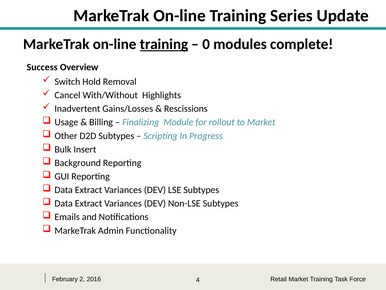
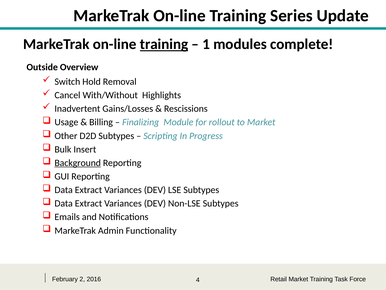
0: 0 -> 1 (206, 44)
Success: Success -> Outside (42, 67)
Background underline: none -> present (78, 163)
